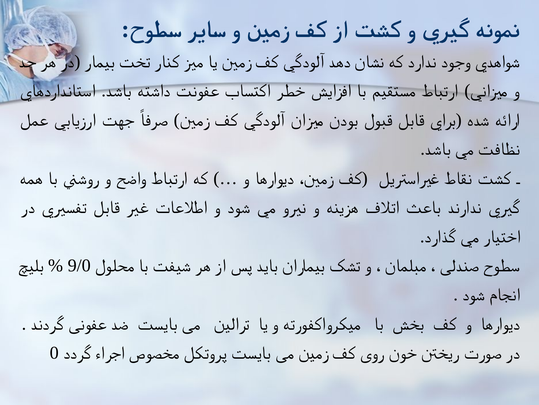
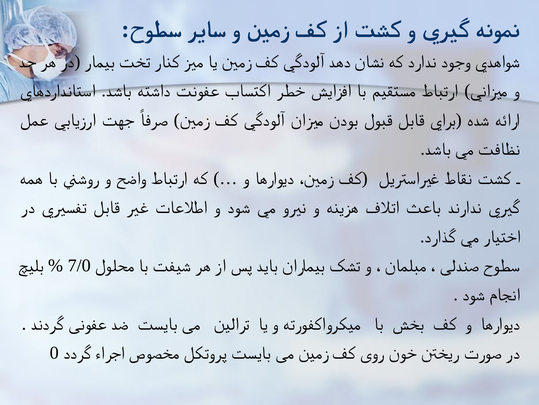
9/0: 9/0 -> 7/0 (79, 265)
